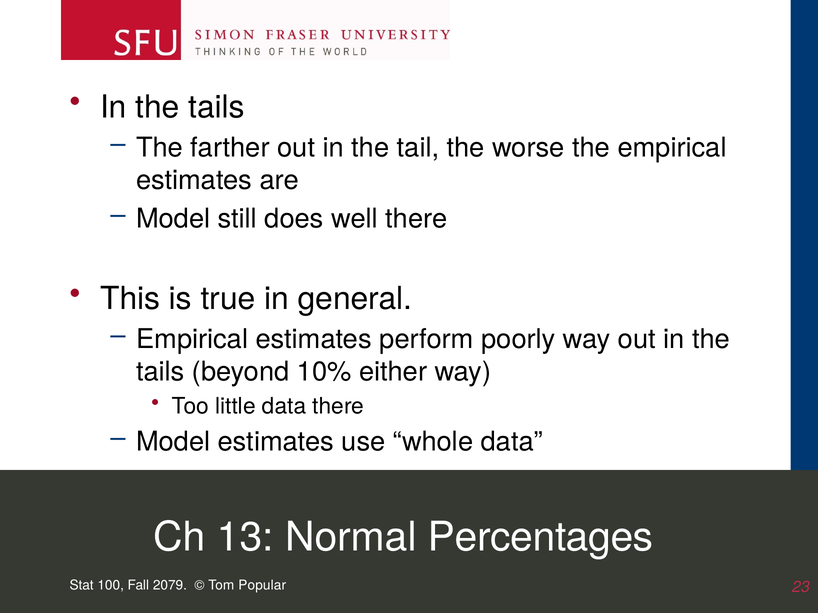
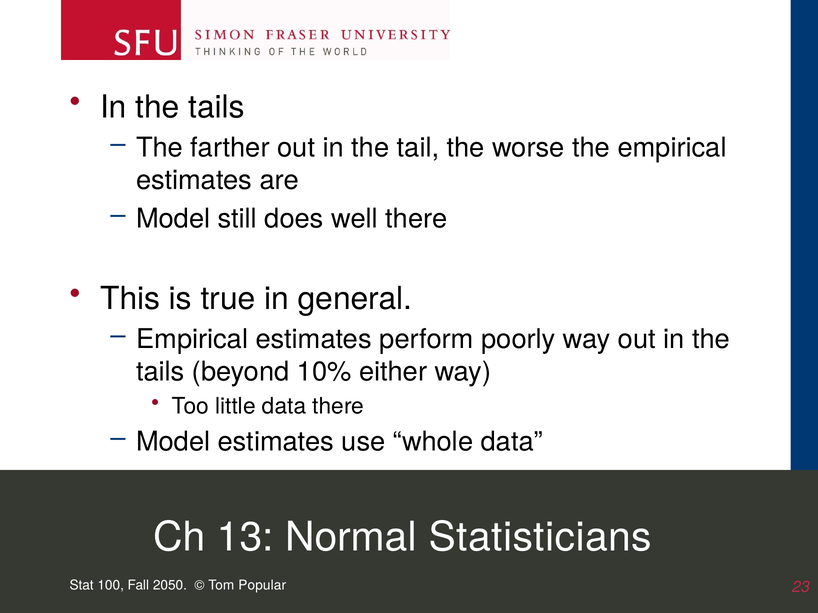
Percentages: Percentages -> Statisticians (540, 538)
2079: 2079 -> 2050 (170, 586)
